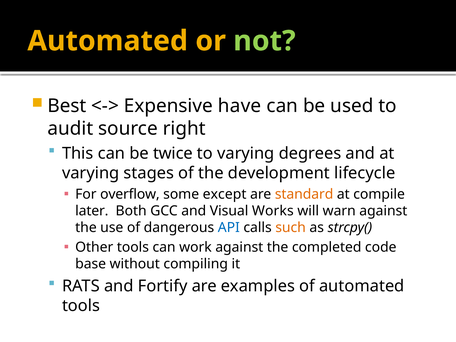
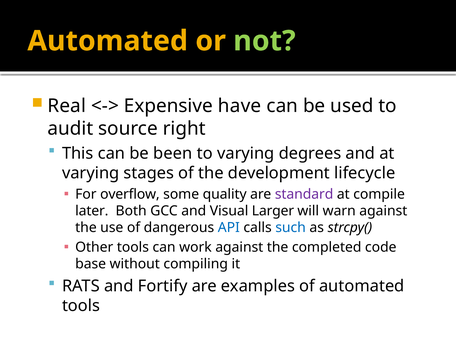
Best: Best -> Real (67, 106)
twice: twice -> been (173, 153)
except: except -> quality (225, 194)
standard colour: orange -> purple (304, 194)
Works: Works -> Larger (273, 211)
such colour: orange -> blue (291, 228)
